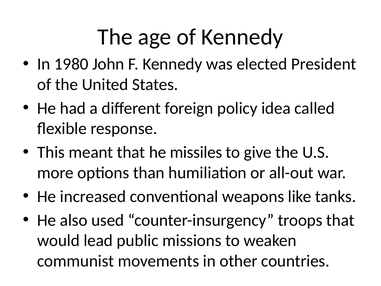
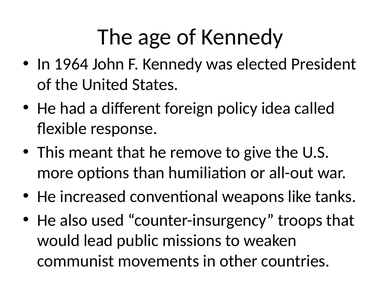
1980: 1980 -> 1964 (71, 64)
missiles: missiles -> remove (196, 152)
